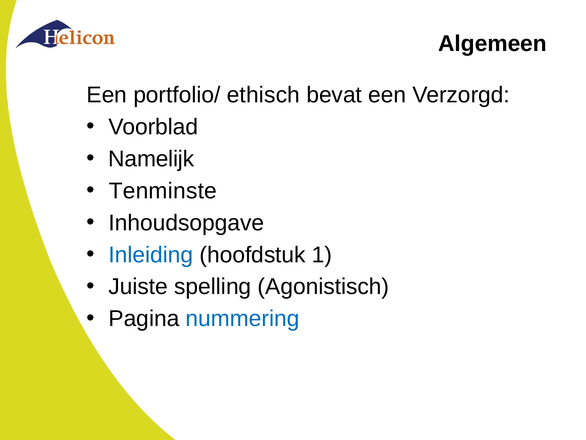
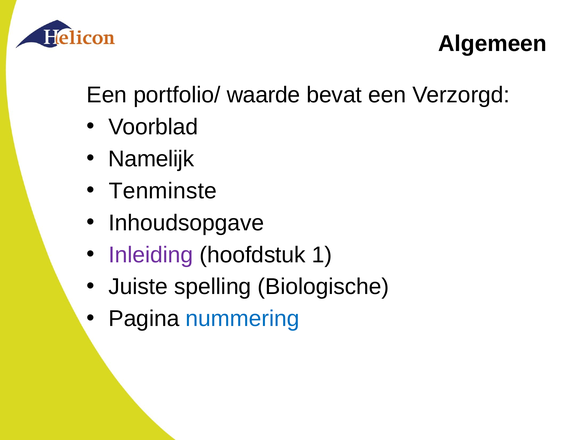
ethisch: ethisch -> waarde (264, 95)
Inleiding colour: blue -> purple (151, 255)
Agonistisch: Agonistisch -> Biologische (323, 286)
